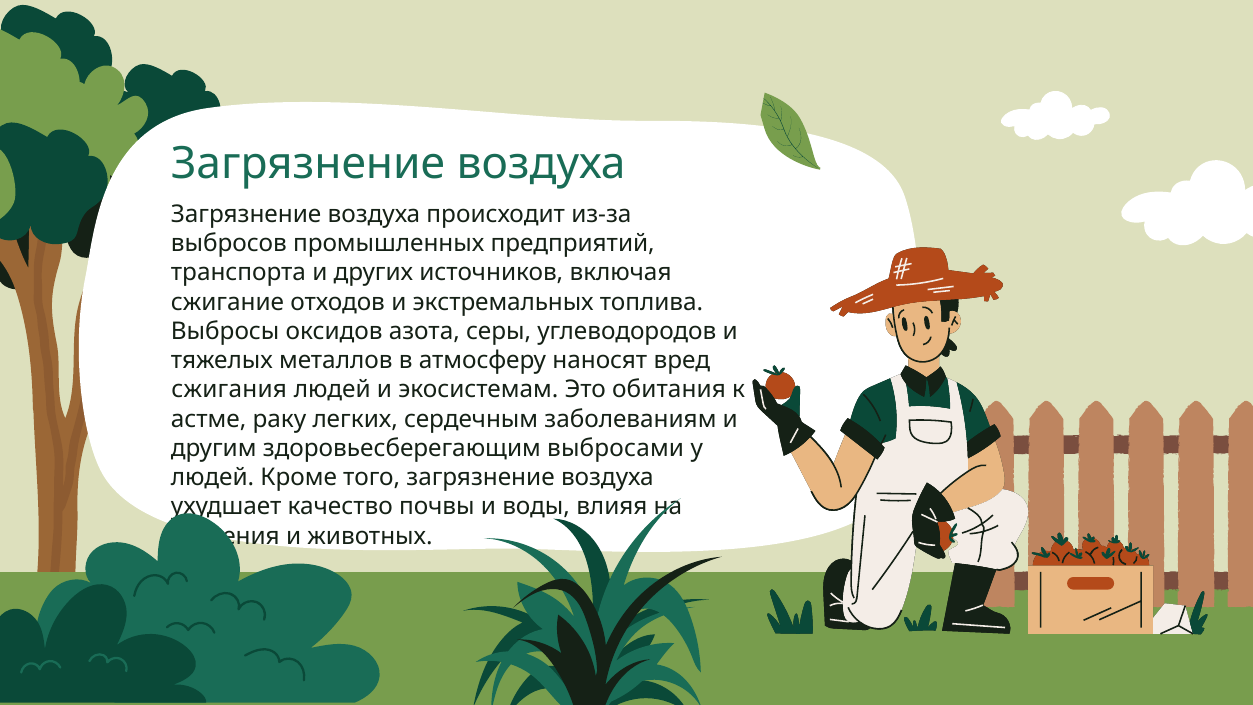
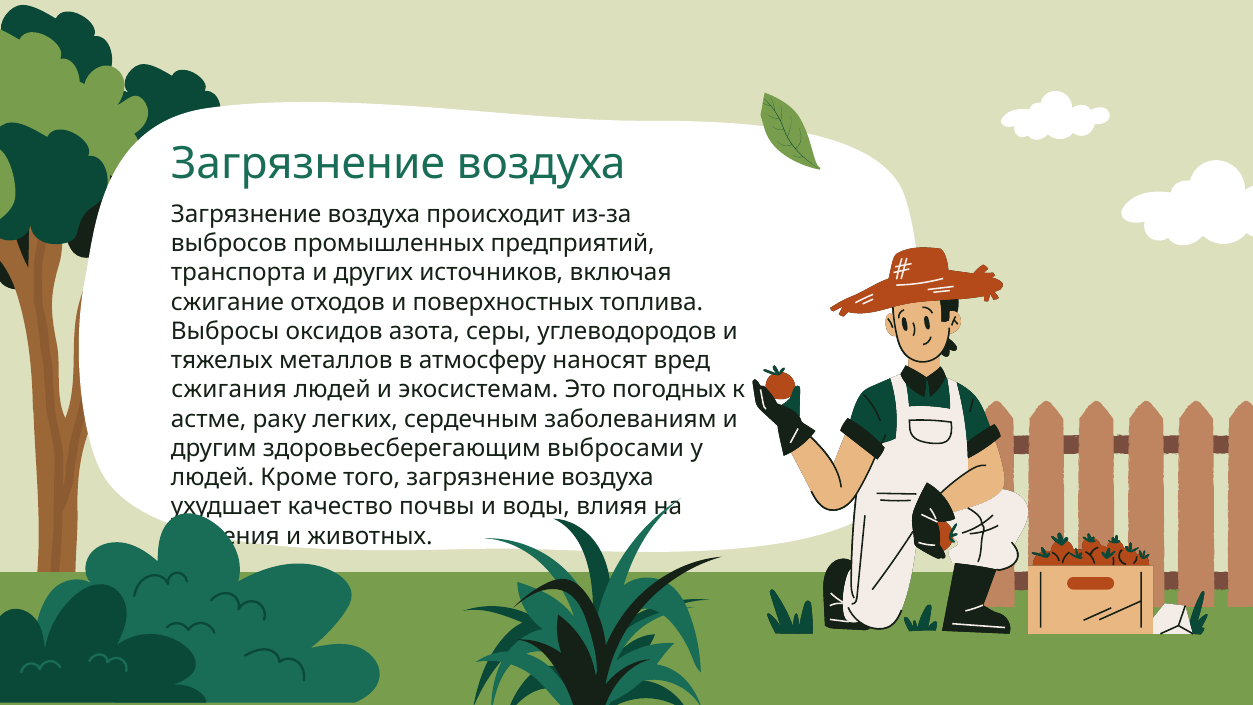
экстремальных: экстремальных -> поверхностных (503, 302)
обитания: обитания -> погодных (669, 390)
